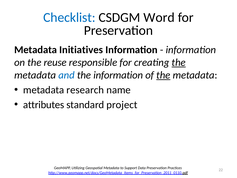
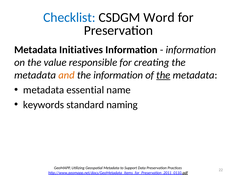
reuse: reuse -> value (55, 62)
the underline: present -> none (179, 62)
and colour: blue -> orange (67, 75)
research: research -> essential (85, 90)
attributes: attributes -> keywords (44, 105)
project: project -> naming (122, 105)
